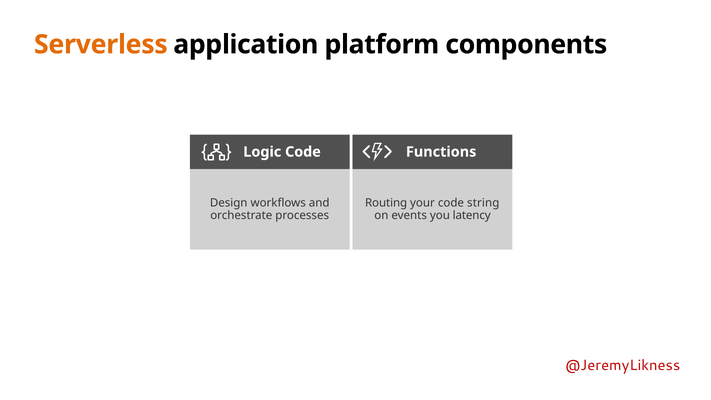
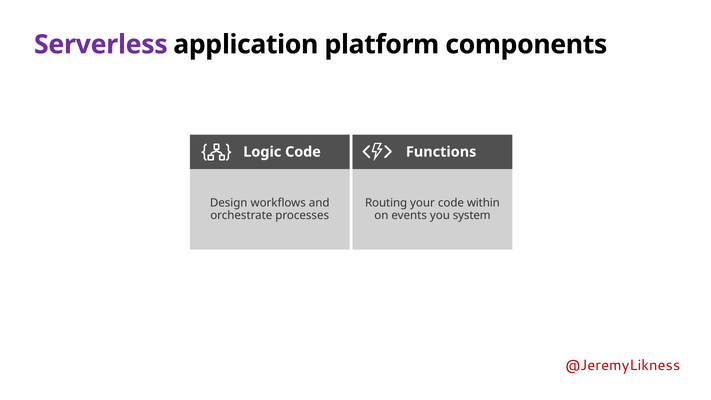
Serverless colour: orange -> purple (101, 45)
string: string -> within (483, 203)
latency: latency -> system (472, 216)
